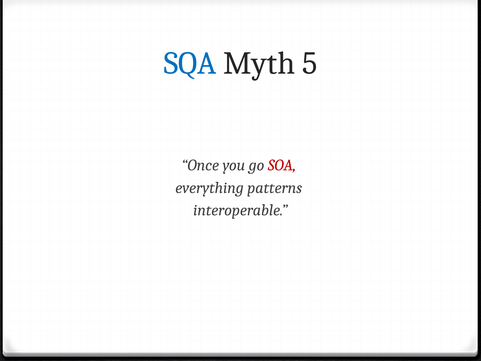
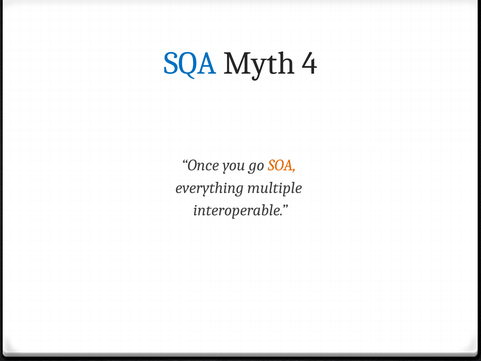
5: 5 -> 4 (310, 63)
SOA colour: red -> orange (282, 165)
patterns: patterns -> multiple (275, 188)
